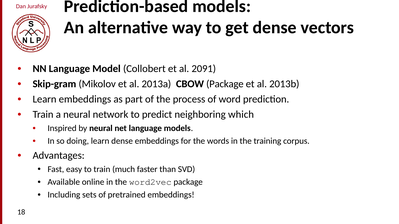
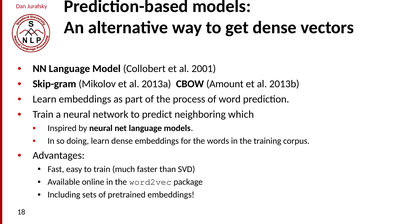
2091: 2091 -> 2001 (204, 69)
CBOW Package: Package -> Amount (225, 84)
